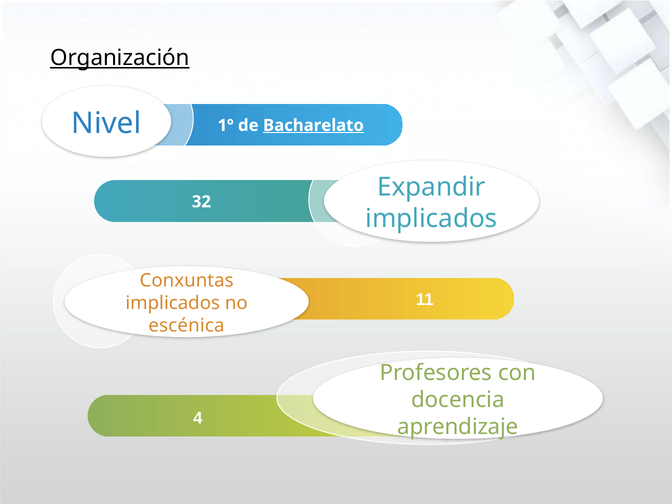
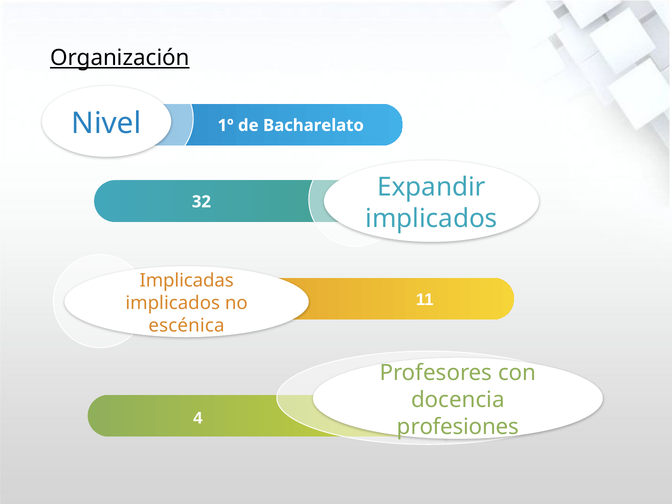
Bacharelato underline: present -> none (313, 125)
Conxuntas: Conxuntas -> Implicadas (187, 281)
aprendizaje: aprendizaje -> profesiones (458, 427)
